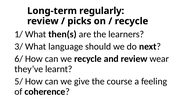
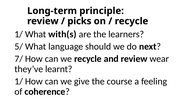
regularly: regularly -> principle (102, 11)
then(s: then(s -> with(s (62, 34)
3/: 3/ -> 5/ (19, 46)
6/: 6/ -> 7/ (19, 59)
5/: 5/ -> 1/ (19, 81)
